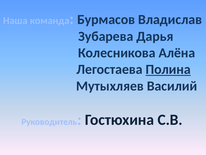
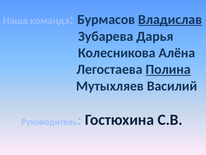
Владислав underline: none -> present (170, 19)
